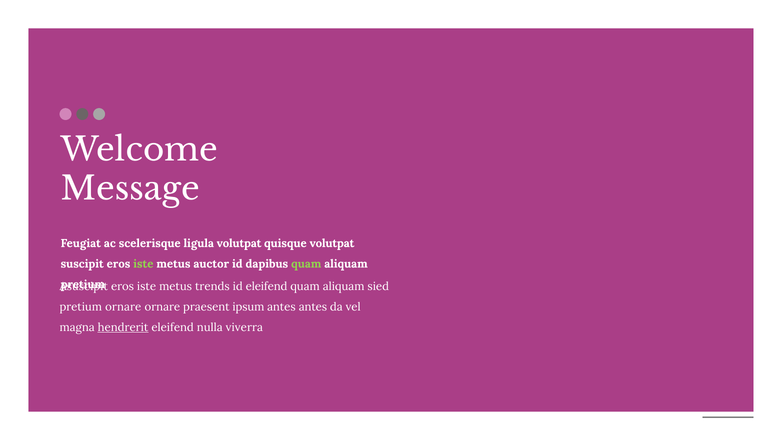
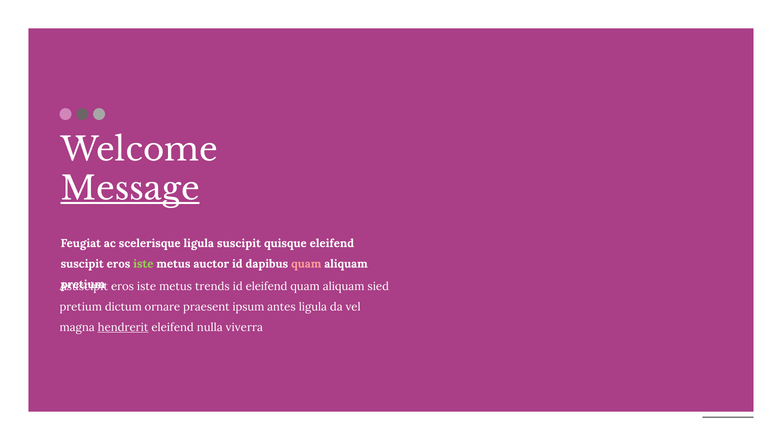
Message underline: none -> present (130, 189)
ligula volutpat: volutpat -> suscipit (239, 243)
quisque volutpat: volutpat -> eleifend (332, 243)
quam colour: light green -> pink (306, 264)
pretium ornare: ornare -> dictum (123, 307)
antes antes: antes -> ligula (313, 307)
